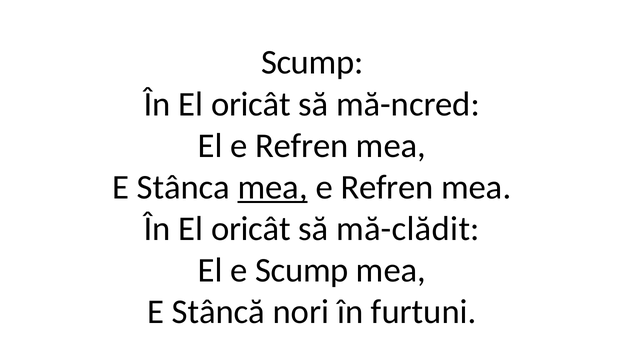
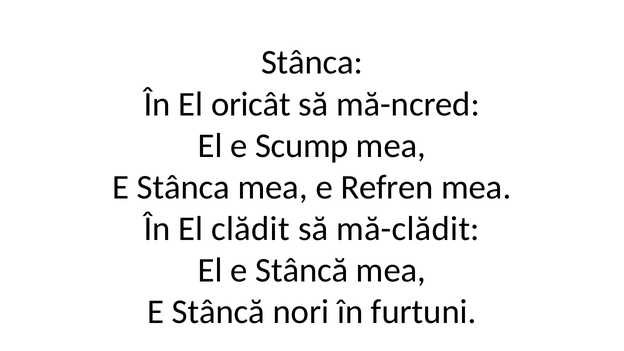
Scump: Scump -> Stânca (312, 62)
El e Refren: Refren -> Scump (302, 146)
mea underline: present -> none (273, 187)
oricât: oricât -> clădit (251, 229)
El e Scump: Scump -> Stâncă (302, 270)
